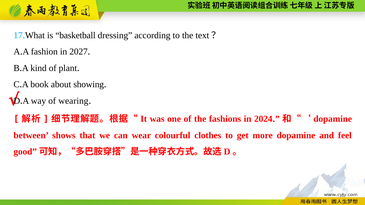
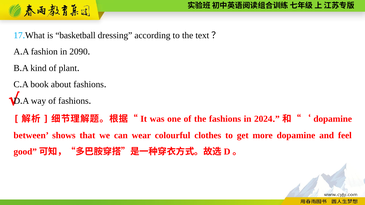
2027: 2027 -> 2090 (79, 52)
about showing: showing -> fashions (89, 85)
of wearing: wearing -> fashions (73, 101)
